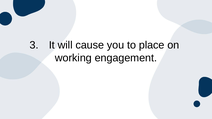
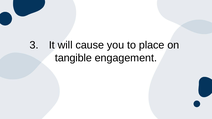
working: working -> tangible (73, 58)
